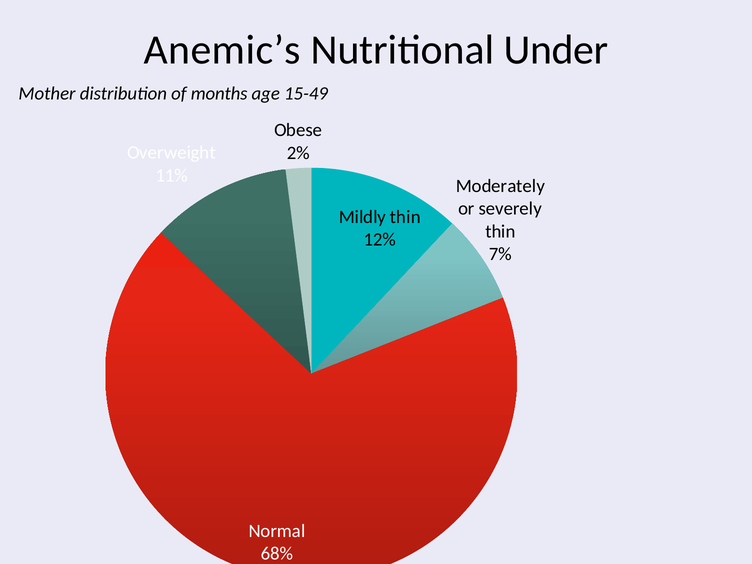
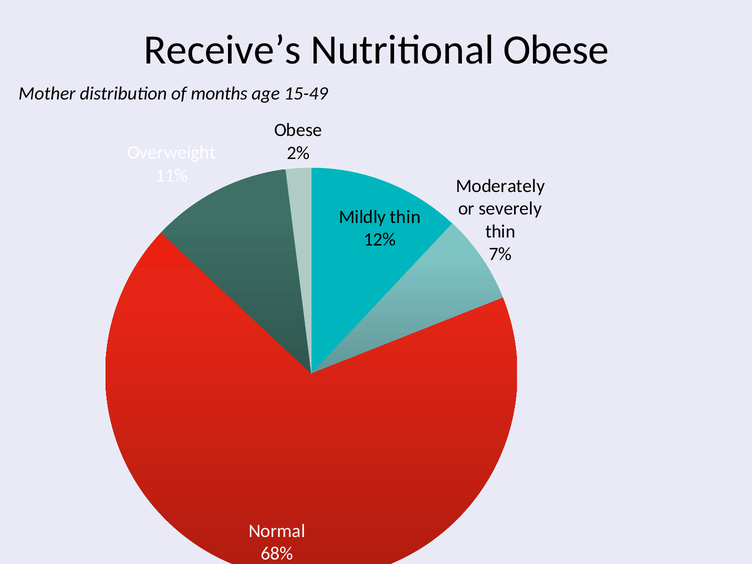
Anemic’s: Anemic’s -> Receive’s (222, 50)
Nutritional Under: Under -> Obese (556, 50)
